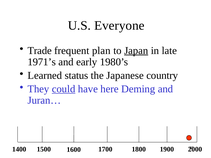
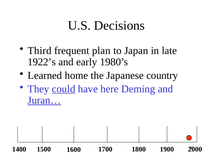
Everyone: Everyone -> Decisions (119, 26)
Trade: Trade -> Third (40, 51)
Japan underline: present -> none (136, 51)
1971’s: 1971’s -> 1922’s (42, 62)
status: status -> home (76, 76)
Juran… underline: none -> present (44, 100)
